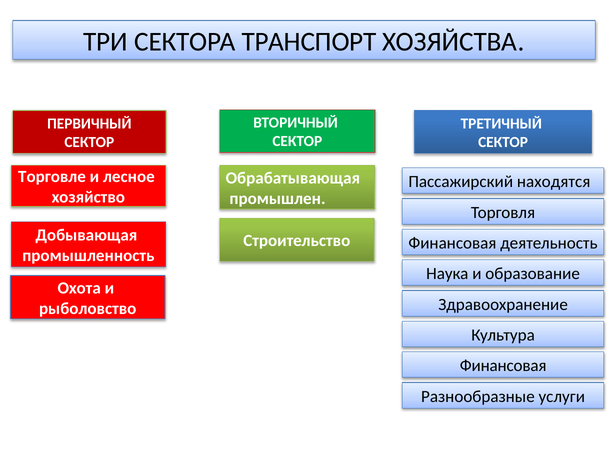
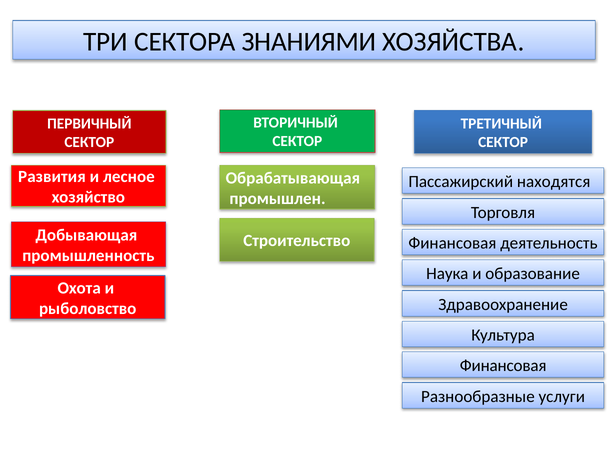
ТРАНСПОРТ: ТРАНСПОРТ -> ЗНАНИЯМИ (309, 42)
Торговле: Торговле -> Развития (52, 177)
